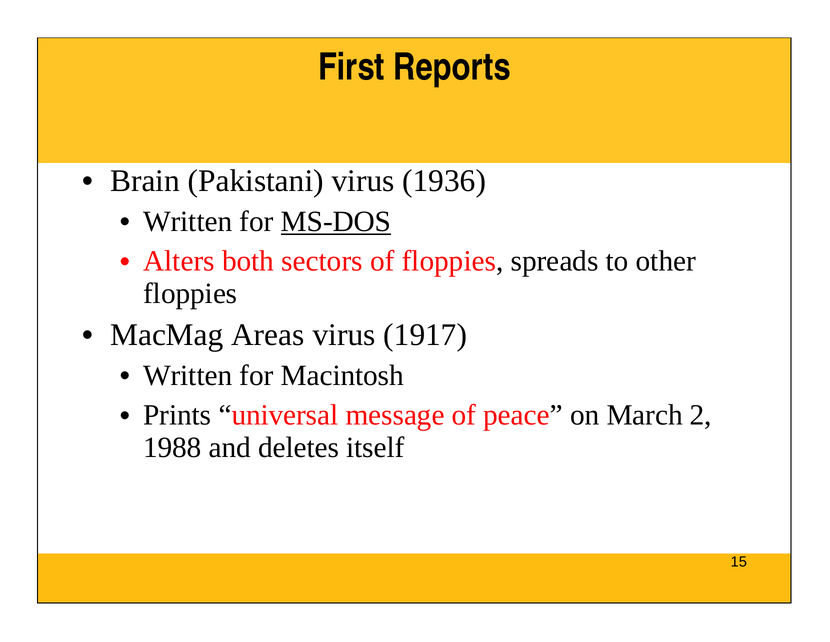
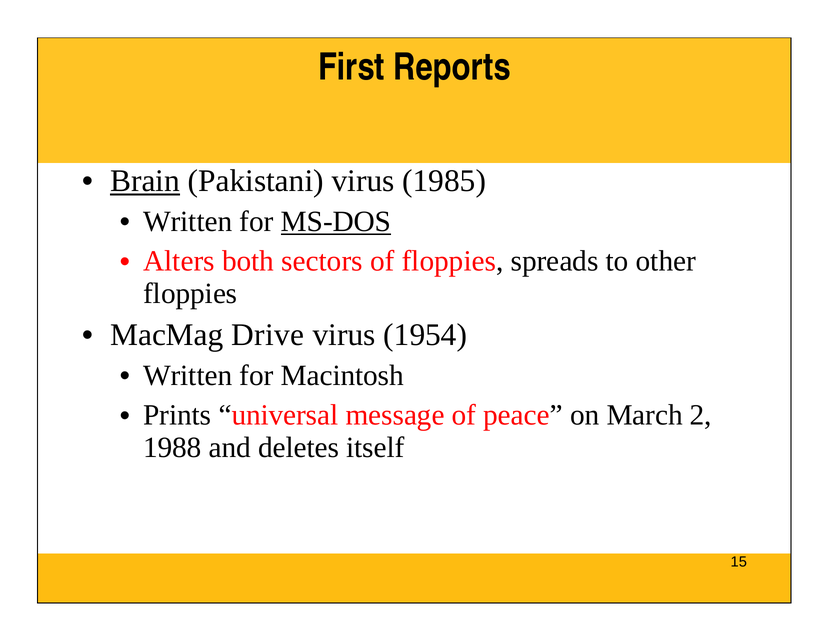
Brain underline: none -> present (145, 181)
1936: 1936 -> 1985 (444, 181)
Areas: Areas -> Drive (268, 334)
1917: 1917 -> 1954 (425, 334)
